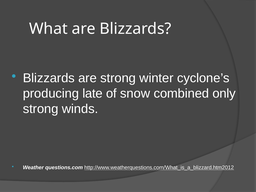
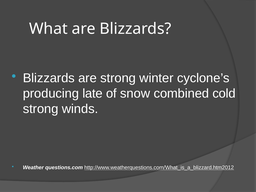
only: only -> cold (224, 93)
